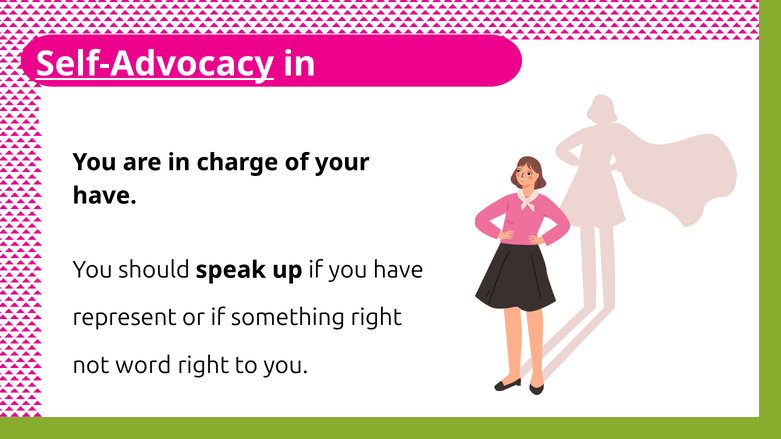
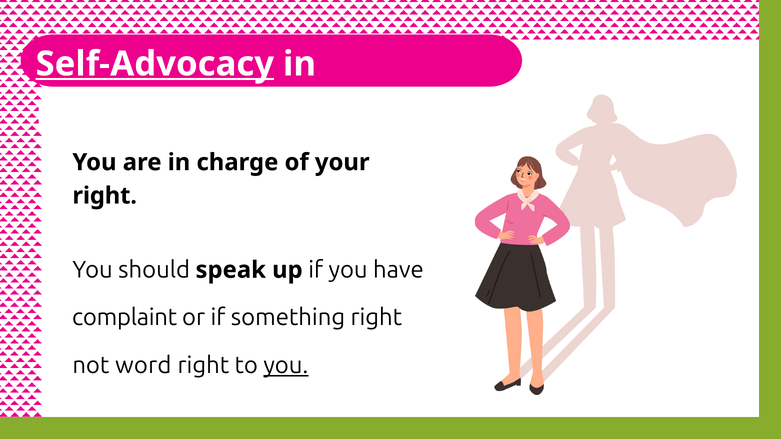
have: have -> right (105, 196)
represent: represent -> complaint (125, 318)
you underline: none -> present (286, 366)
